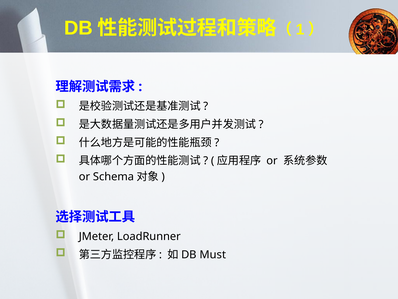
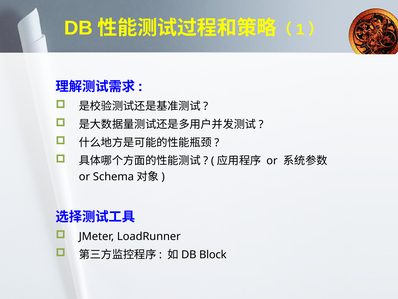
Must: Must -> Block (213, 254)
